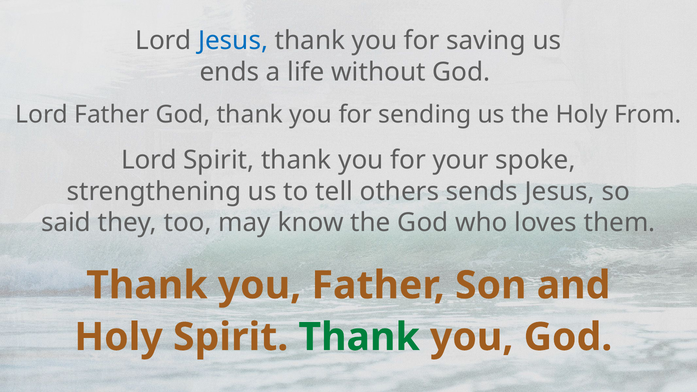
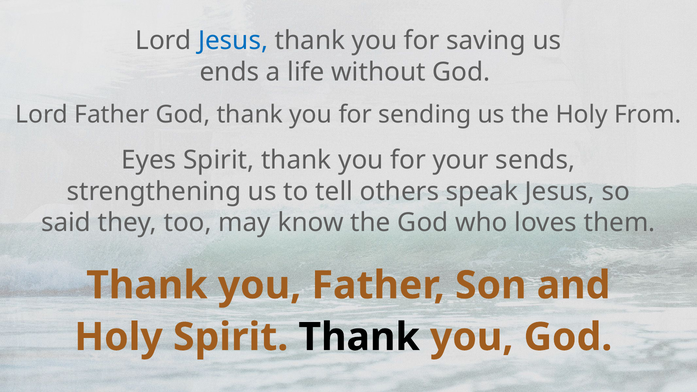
Lord: Lord -> Eyes (149, 160)
spoke: spoke -> sends (535, 160)
sends: sends -> speak (482, 191)
Thank colour: green -> black (359, 337)
